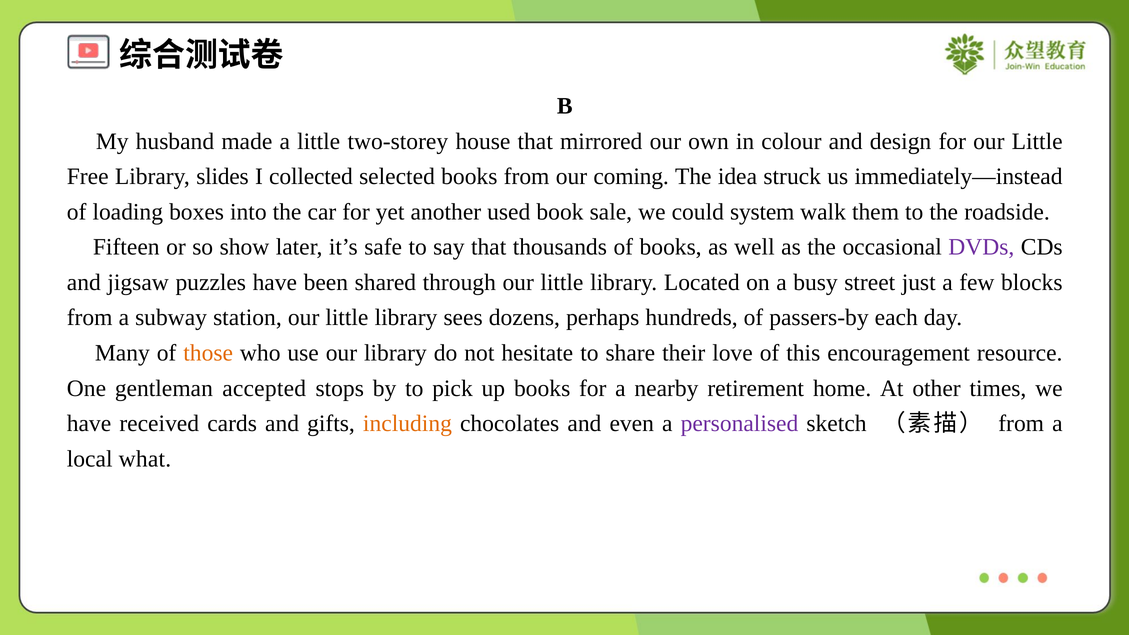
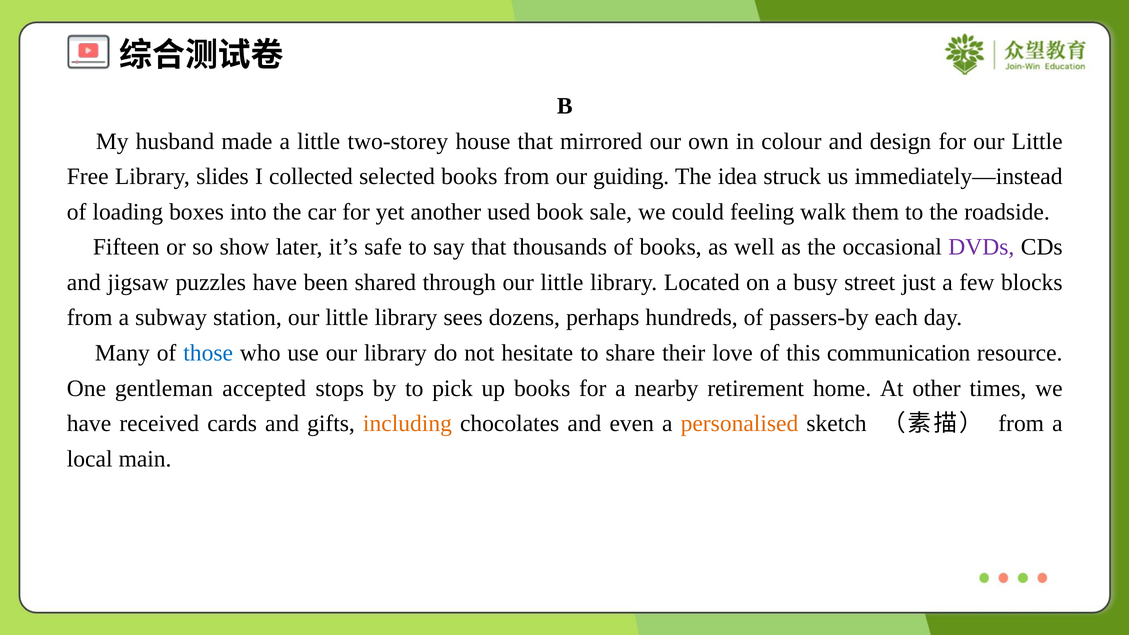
coming: coming -> guiding (631, 177)
system: system -> feeling (762, 212)
those colour: orange -> blue (208, 353)
encouragement: encouragement -> communication (899, 353)
personalised colour: purple -> orange (739, 424)
what: what -> main (145, 459)
